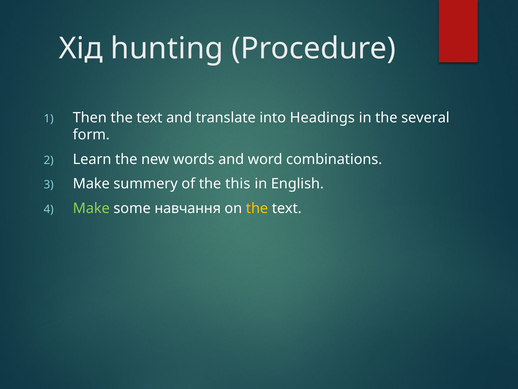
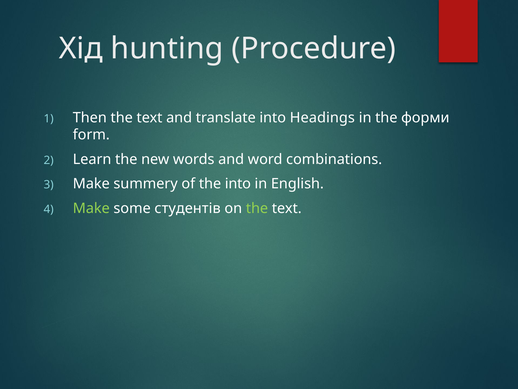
several: several -> форми (425, 117)
the this: this -> into (238, 184)
навчання: навчання -> студентів (188, 208)
the colour: yellow -> light green (257, 208)
